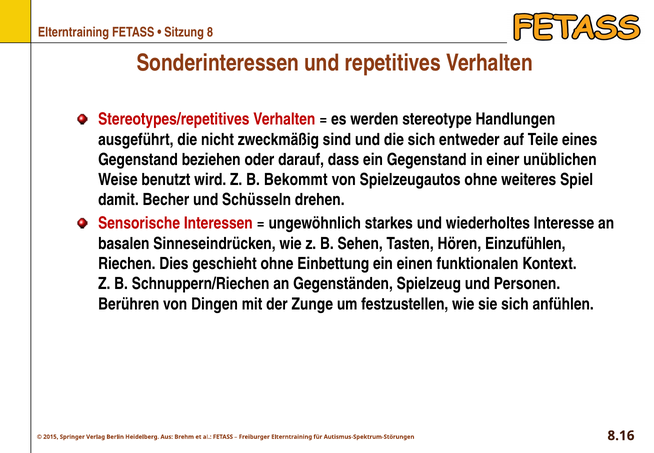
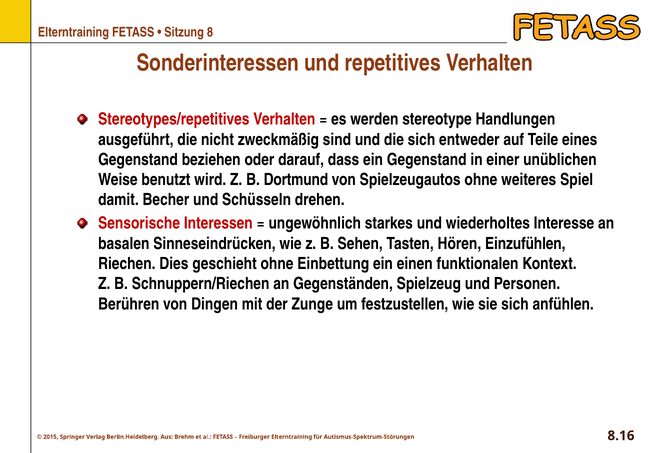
Bekommt: Bekommt -> Dortmund (296, 180)
